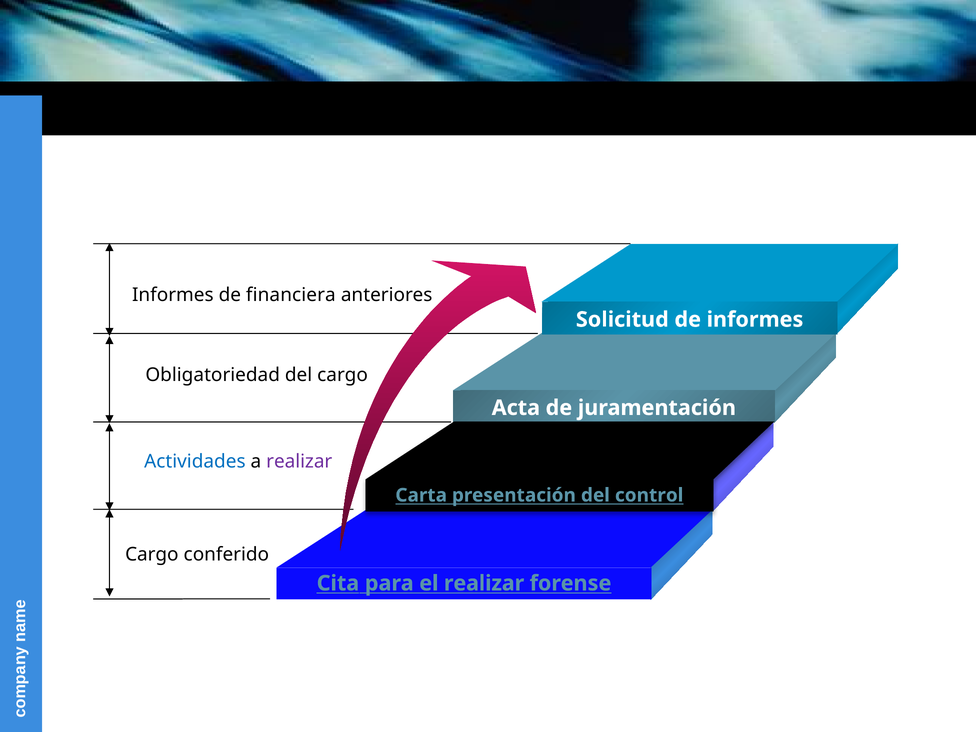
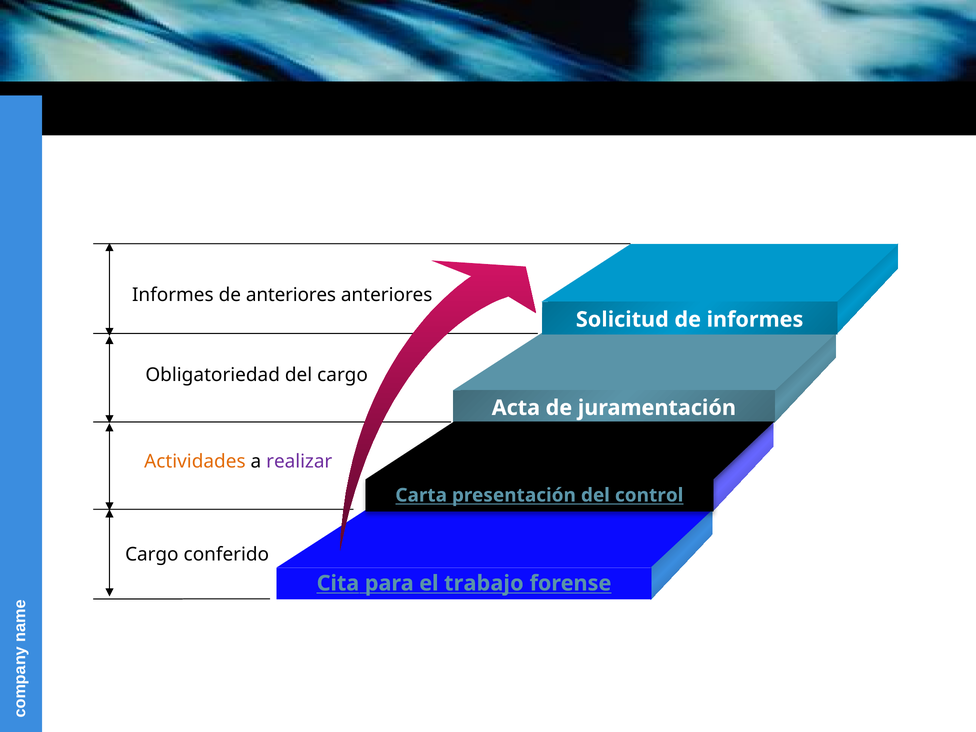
de financiera: financiera -> anteriores (291, 295)
Actividades colour: blue -> orange (195, 461)
el realizar: realizar -> trabajo (484, 583)
